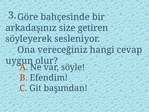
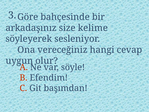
getiren: getiren -> kelime (93, 28)
